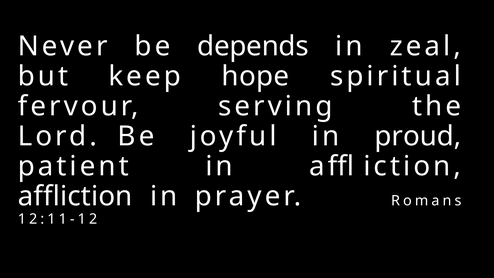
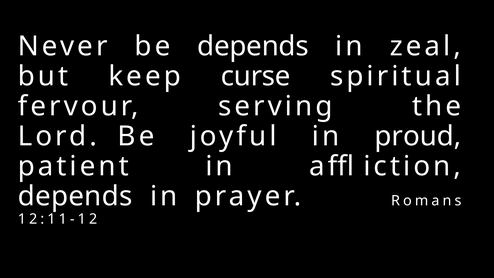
hope: hope -> curse (256, 76)
affliction: affliction -> depends (75, 196)
